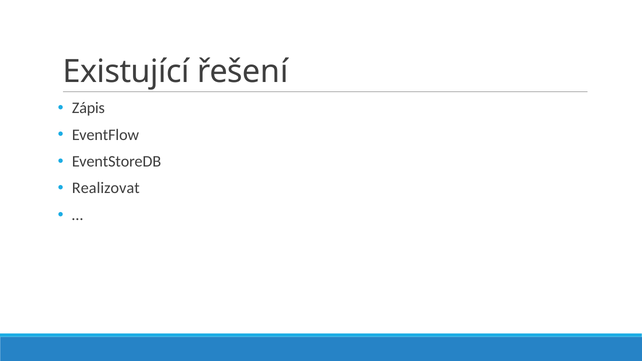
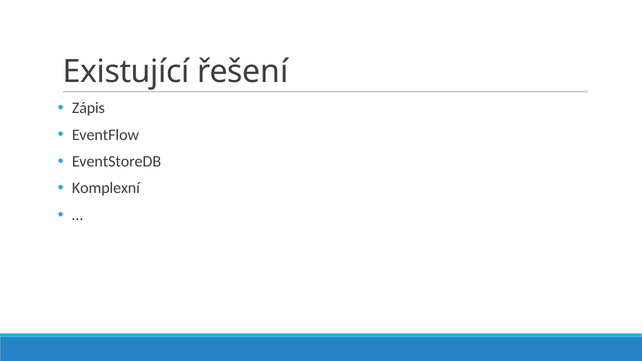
Realizovat: Realizovat -> Komplexní (106, 188)
